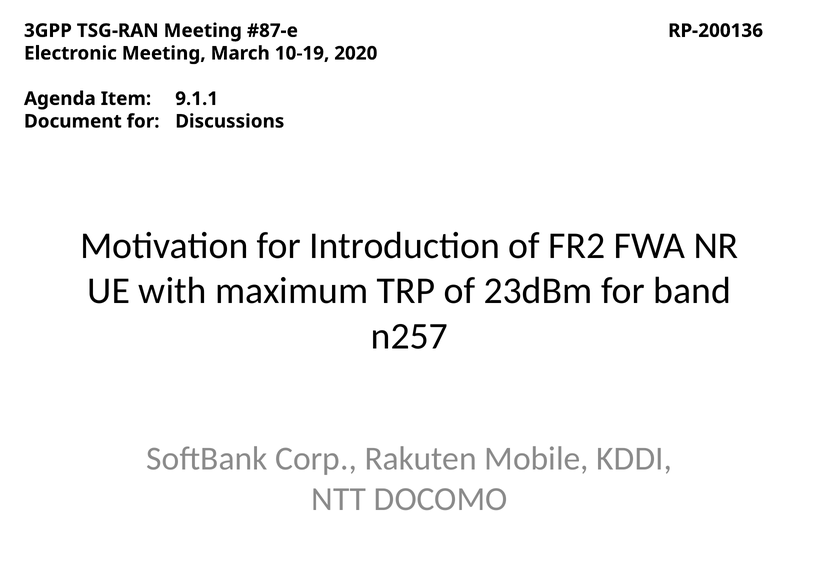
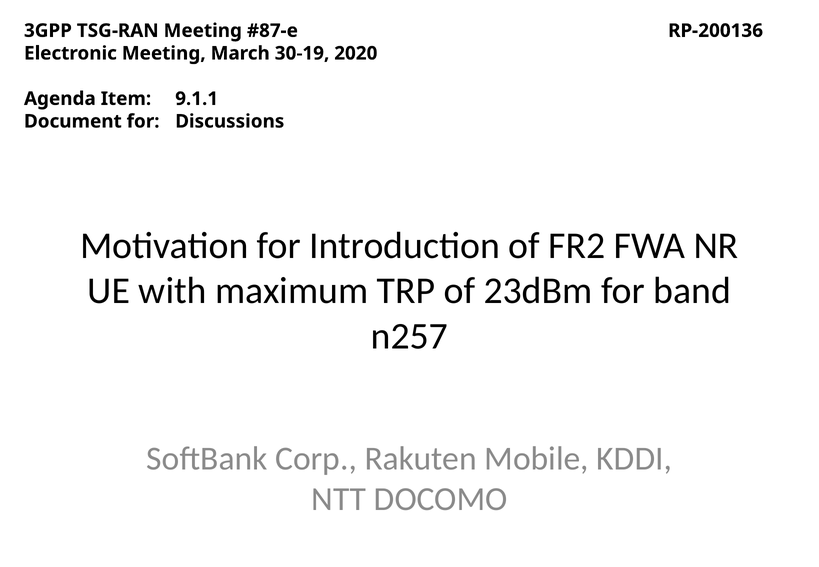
10-19: 10-19 -> 30-19 (302, 53)
